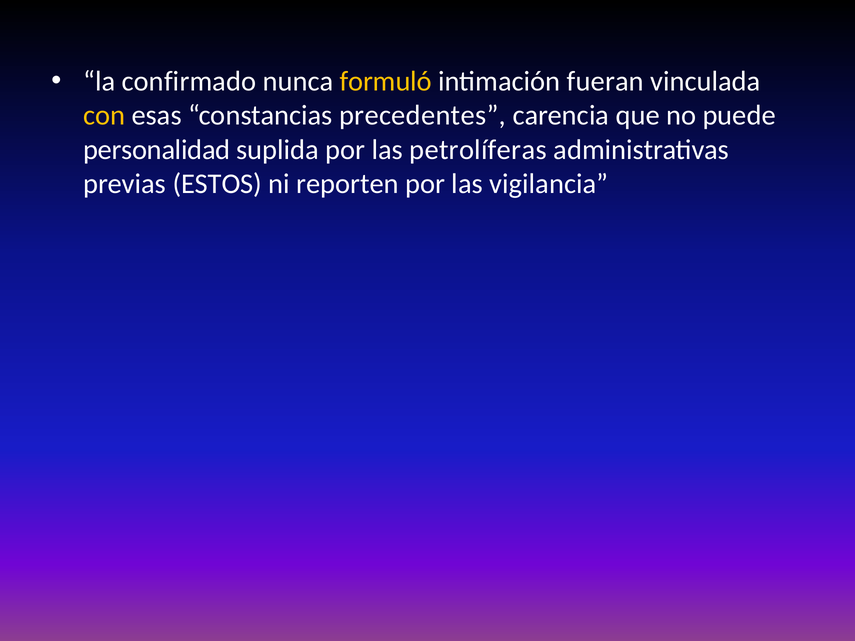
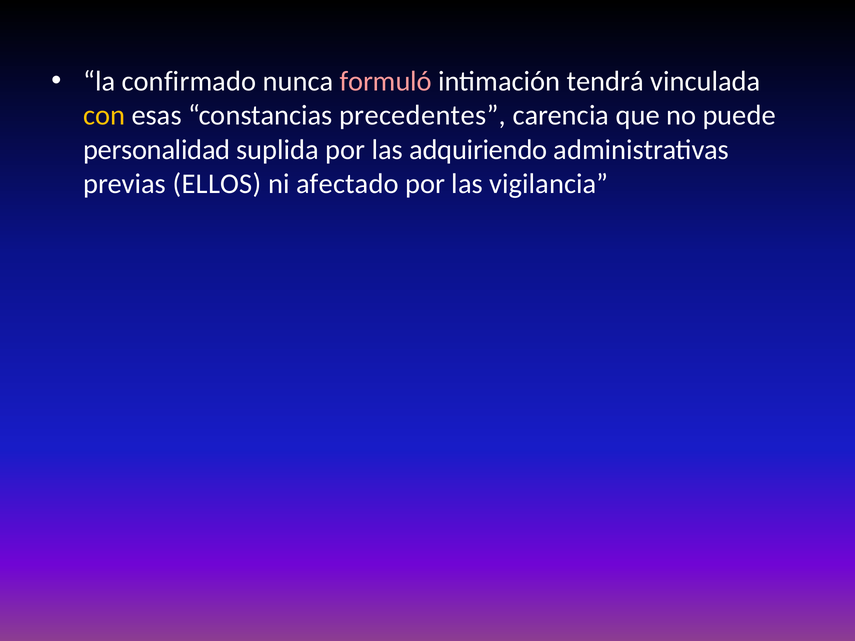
formuló colour: yellow -> pink (386, 81)
fueran: fueran -> tendrá (605, 81)
petrolíferas: petrolíferas -> adquiriendo (478, 150)
ESTOS: ESTOS -> ELLOS (217, 184)
reporten: reporten -> afectado (347, 184)
